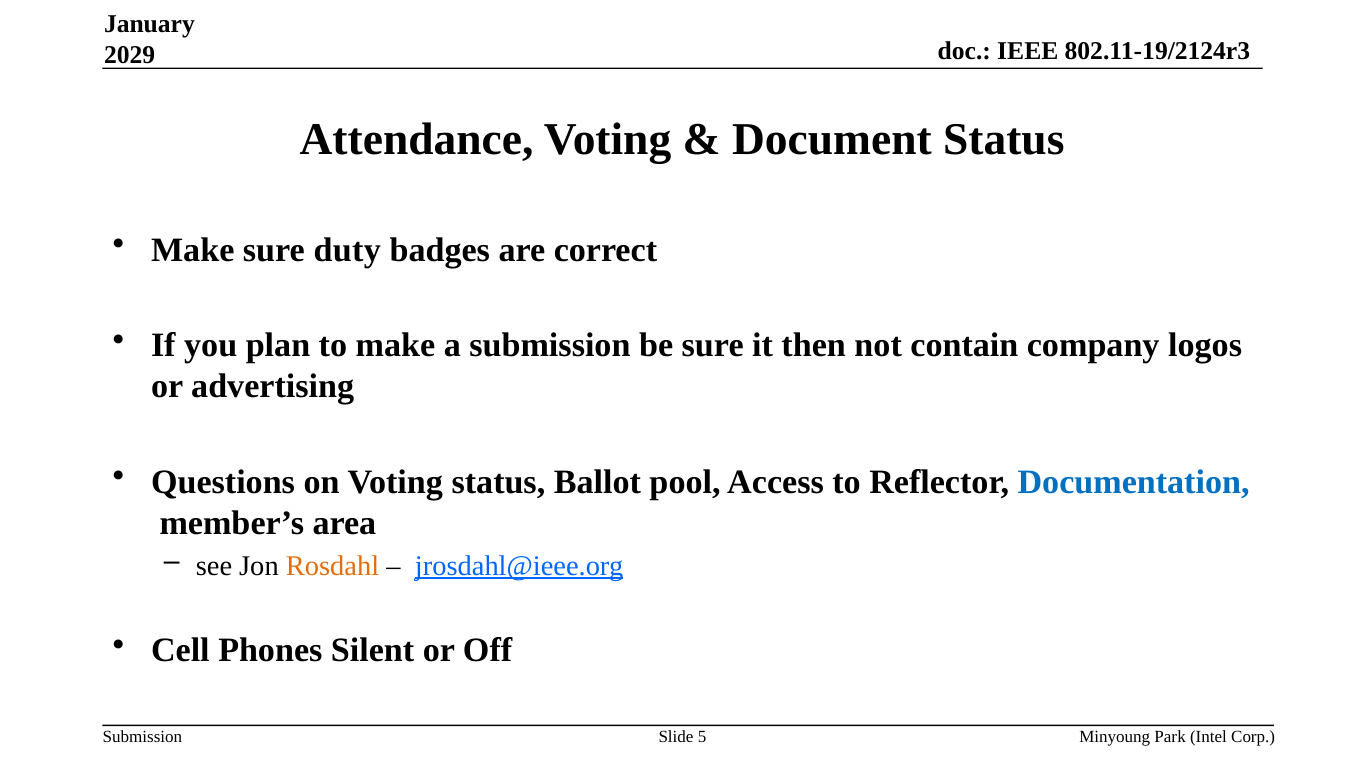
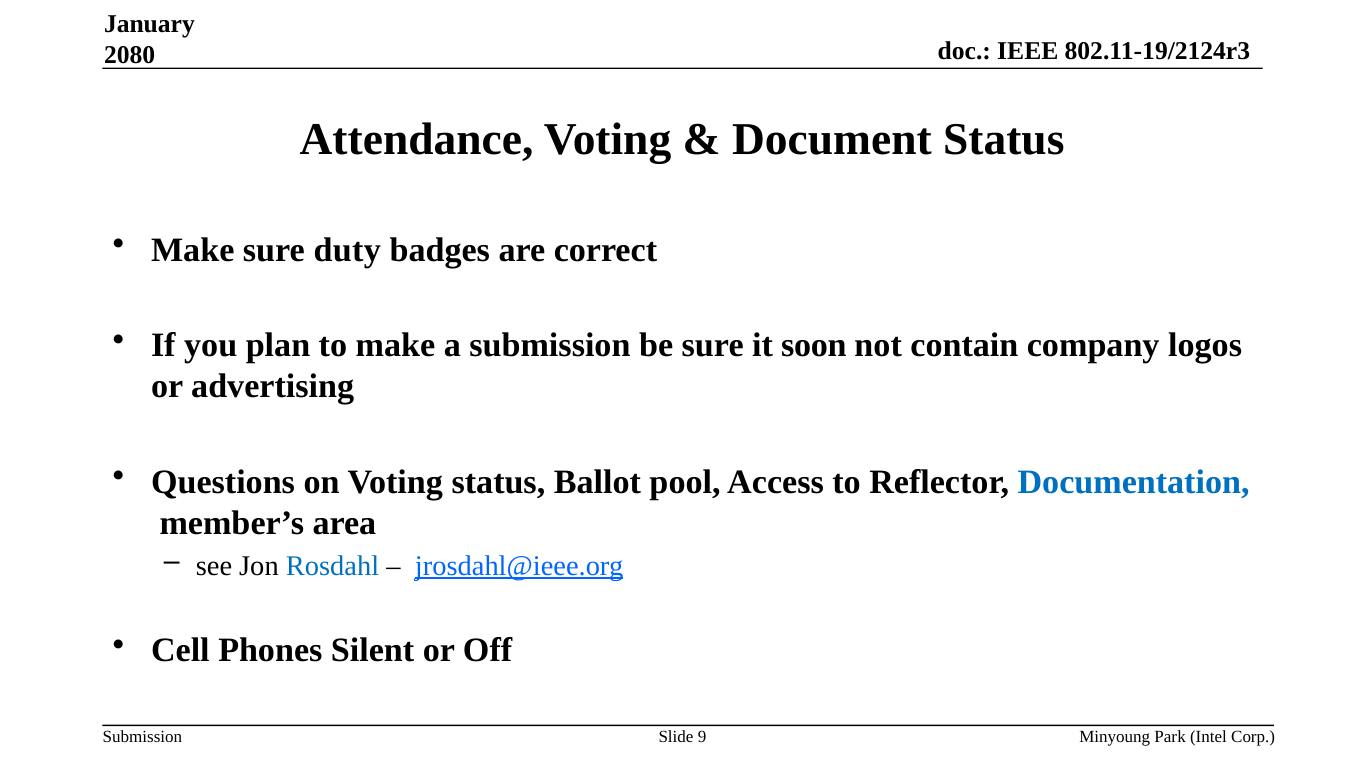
2029: 2029 -> 2080 (130, 55)
then: then -> soon (814, 345)
Rosdahl colour: orange -> blue (333, 566)
5: 5 -> 9 (702, 736)
